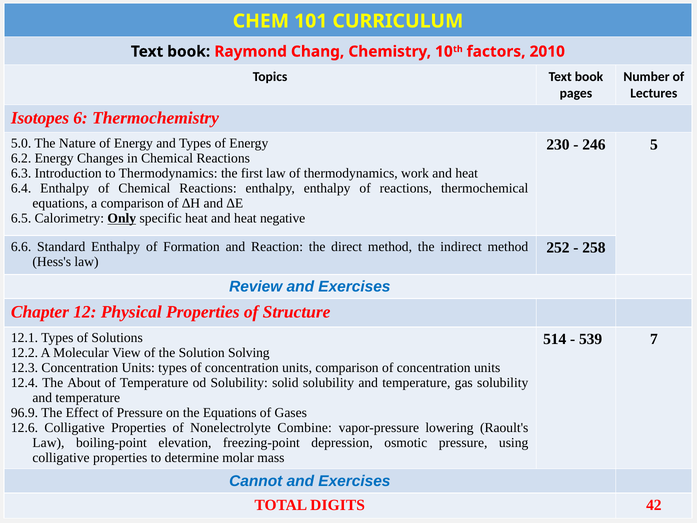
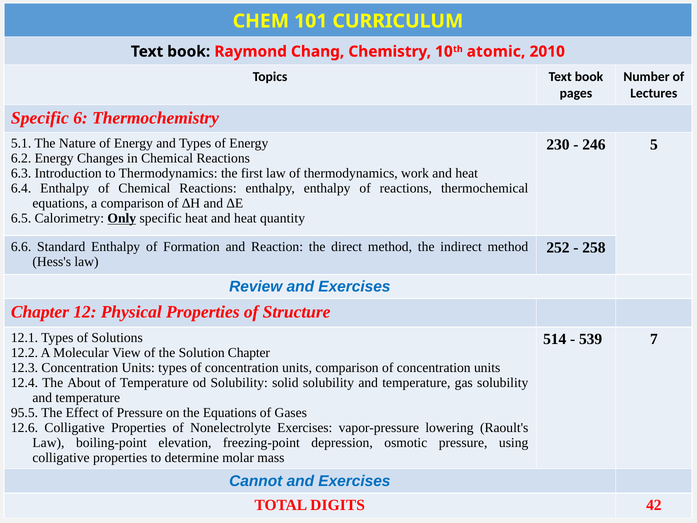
factors: factors -> atomic (496, 52)
Isotopes: Isotopes -> Specific (40, 118)
5.0: 5.0 -> 5.1 (21, 143)
negative: negative -> quantity (283, 218)
Solution Solving: Solving -> Chapter (249, 353)
96.9: 96.9 -> 95.5 (24, 413)
Nonelectrolyte Combine: Combine -> Exercises (305, 428)
